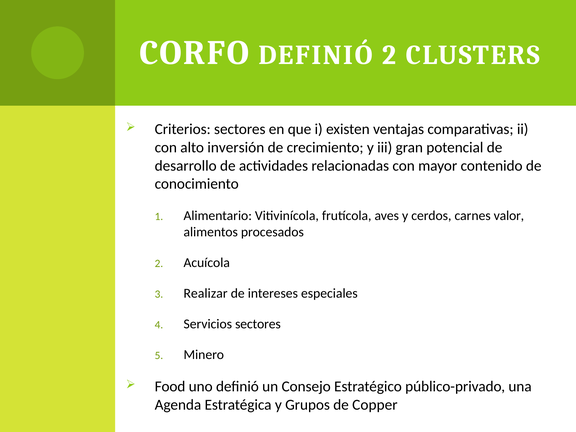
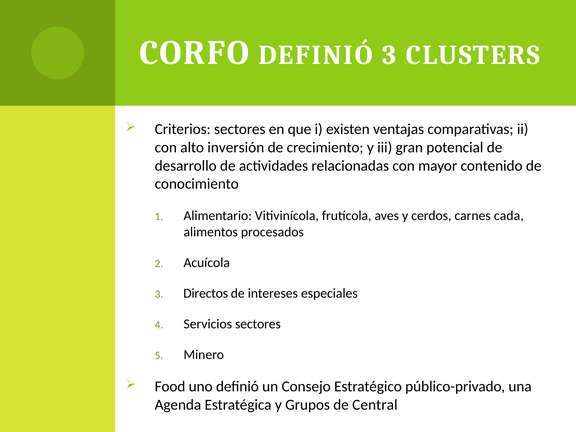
DEFINIÓ 2: 2 -> 3 (389, 55)
valor: valor -> cada (509, 216)
Realizar: Realizar -> Directos (206, 293)
Copper: Copper -> Central (375, 405)
